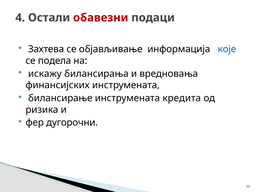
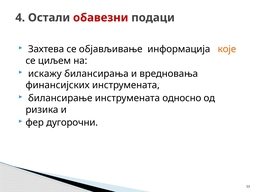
које colour: blue -> orange (227, 49)
подела: подела -> циљем (54, 61)
кредита: кредита -> односно (182, 98)
